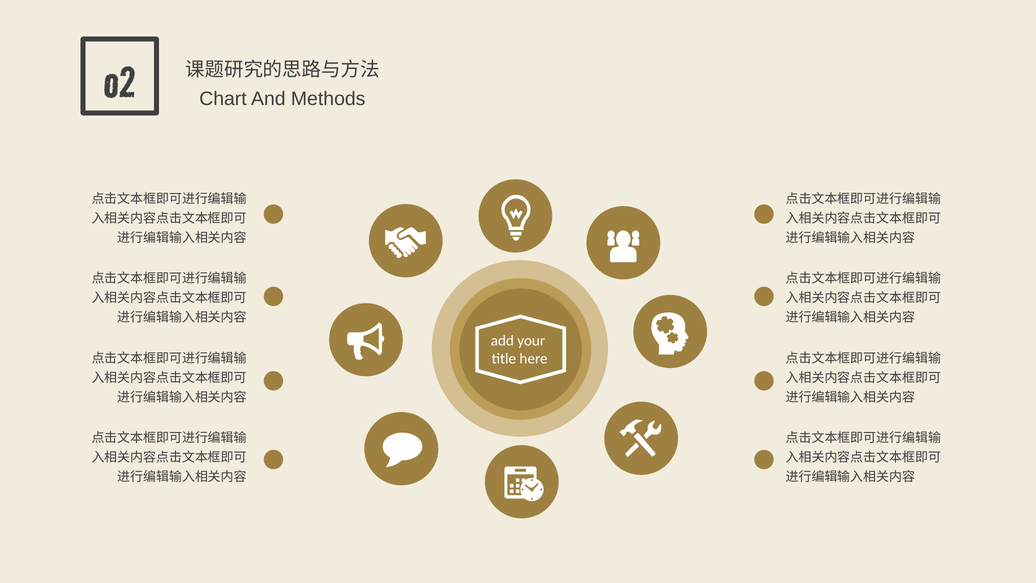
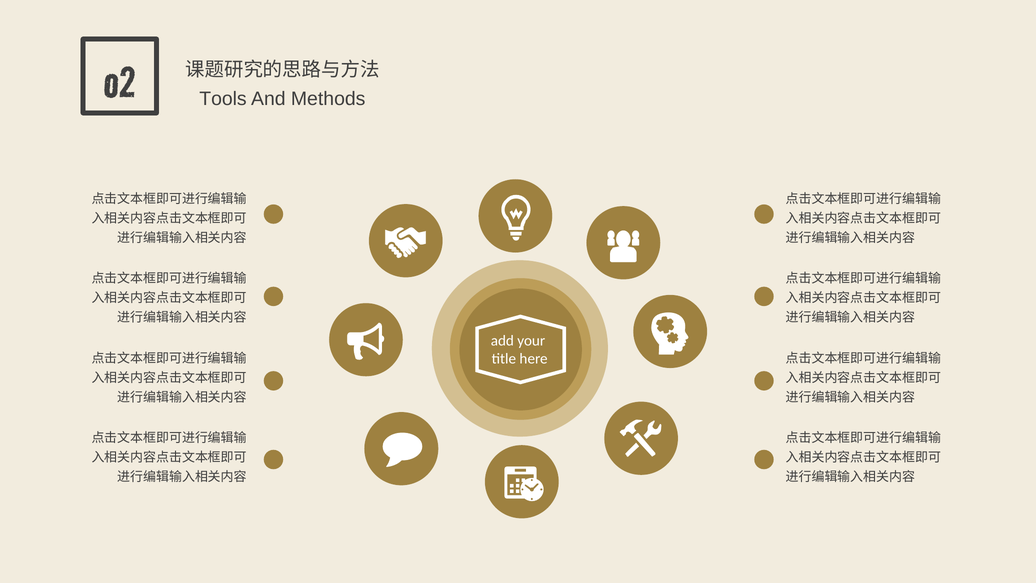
Chart: Chart -> Tools (223, 99)
